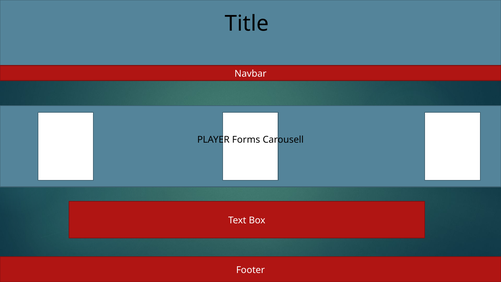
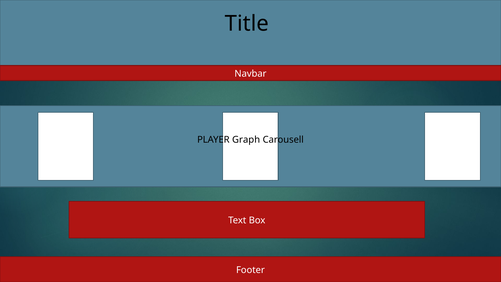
Forms: Forms -> Graph (246, 140)
